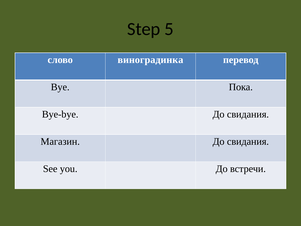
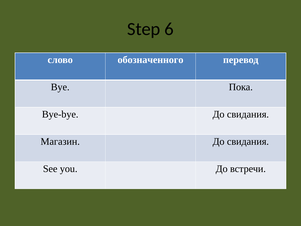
5: 5 -> 6 (169, 29)
виноградинка: виноградинка -> обозначенного (151, 60)
